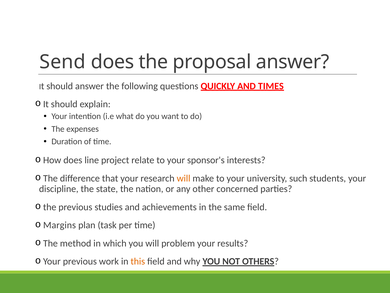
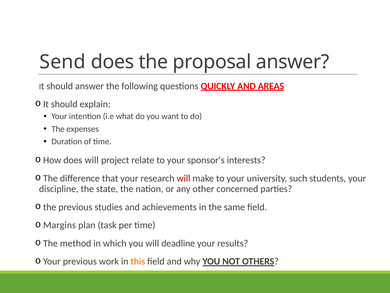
TIMES: TIMES -> AREAS (271, 86)
does line: line -> will (92, 160)
will colour: orange -> red (184, 178)
problem: problem -> deadline (178, 243)
